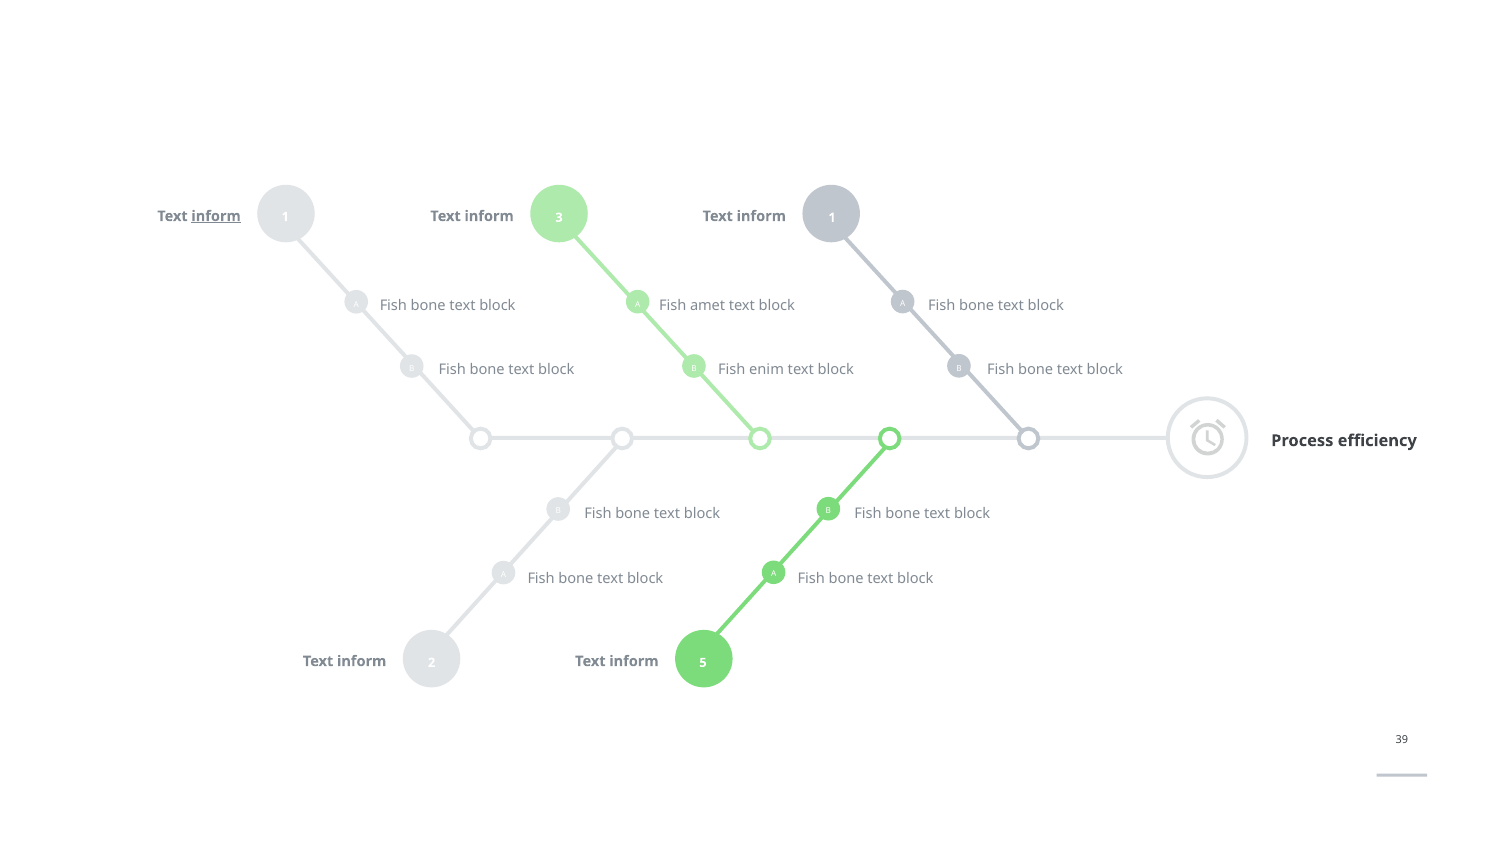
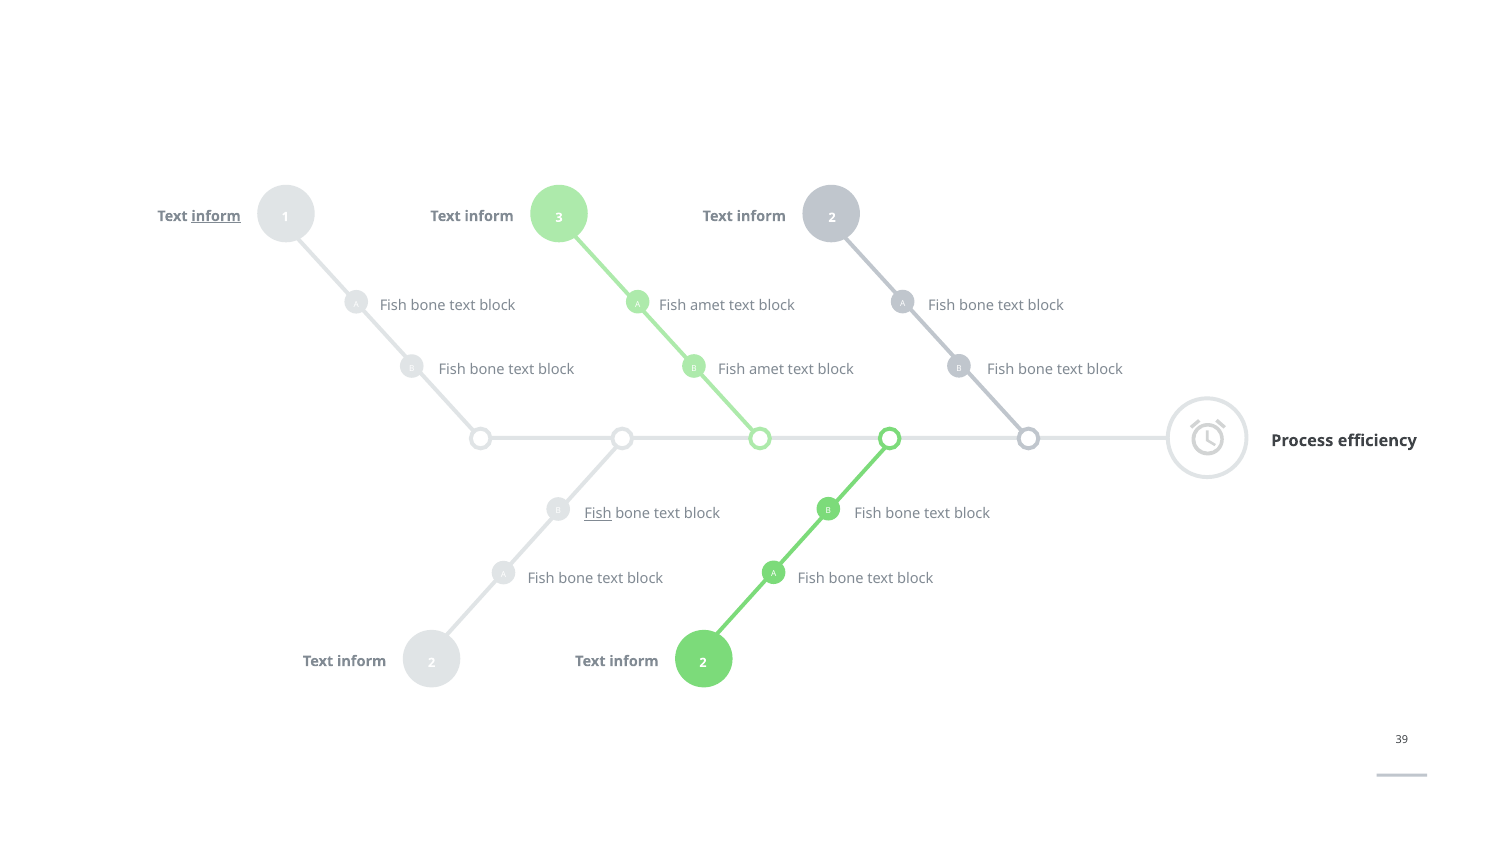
1: 1 -> 2 (832, 217)
enim: enim -> amet (767, 370)
Fish underline: none -> present (598, 513)
5: 5 -> 2 (703, 662)
